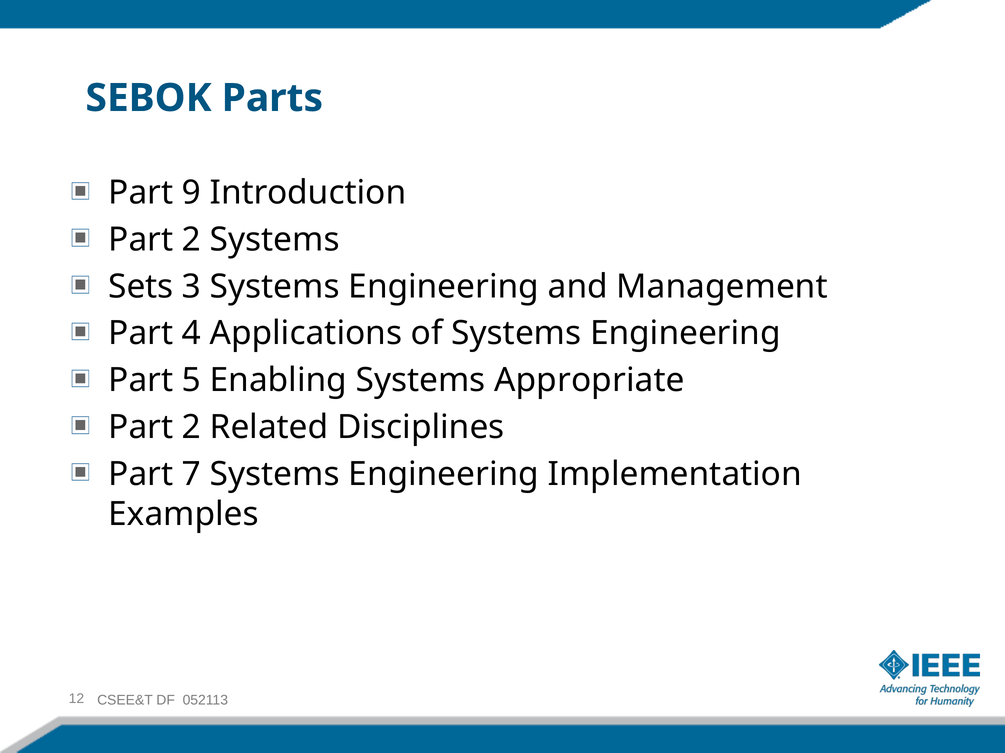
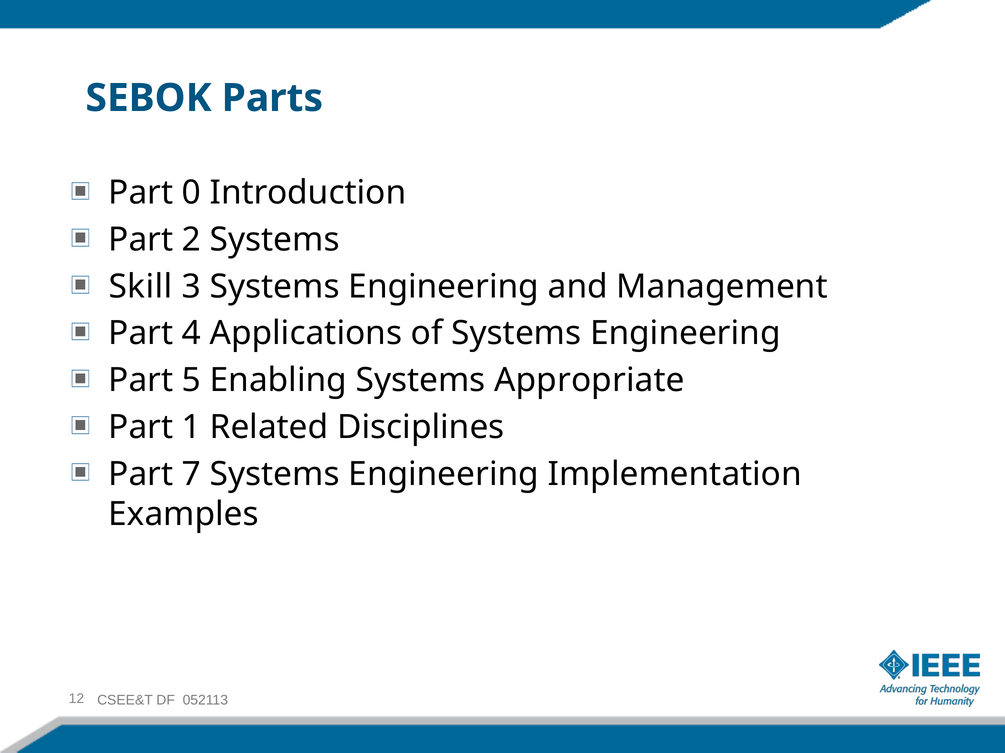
9: 9 -> 0 (192, 193)
Sets: Sets -> Skill (141, 287)
2: 2 -> 1 (192, 428)
